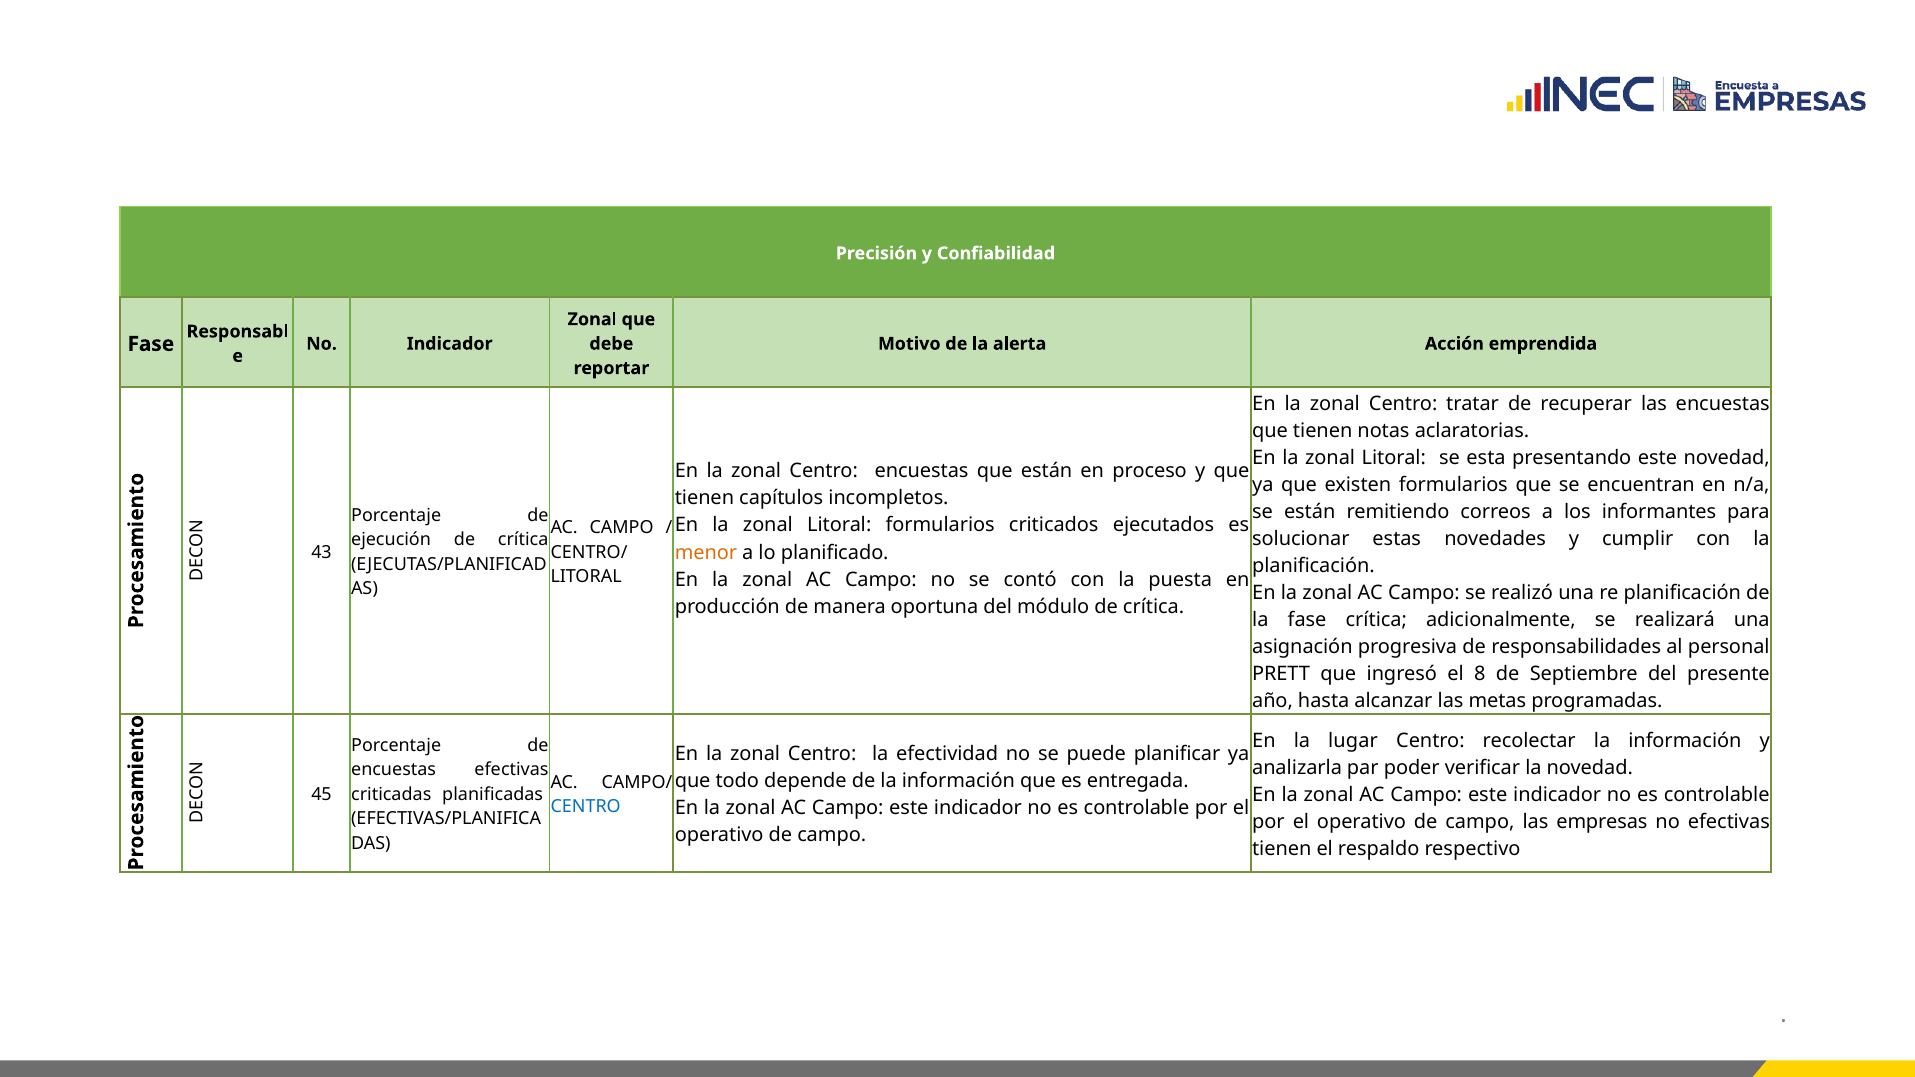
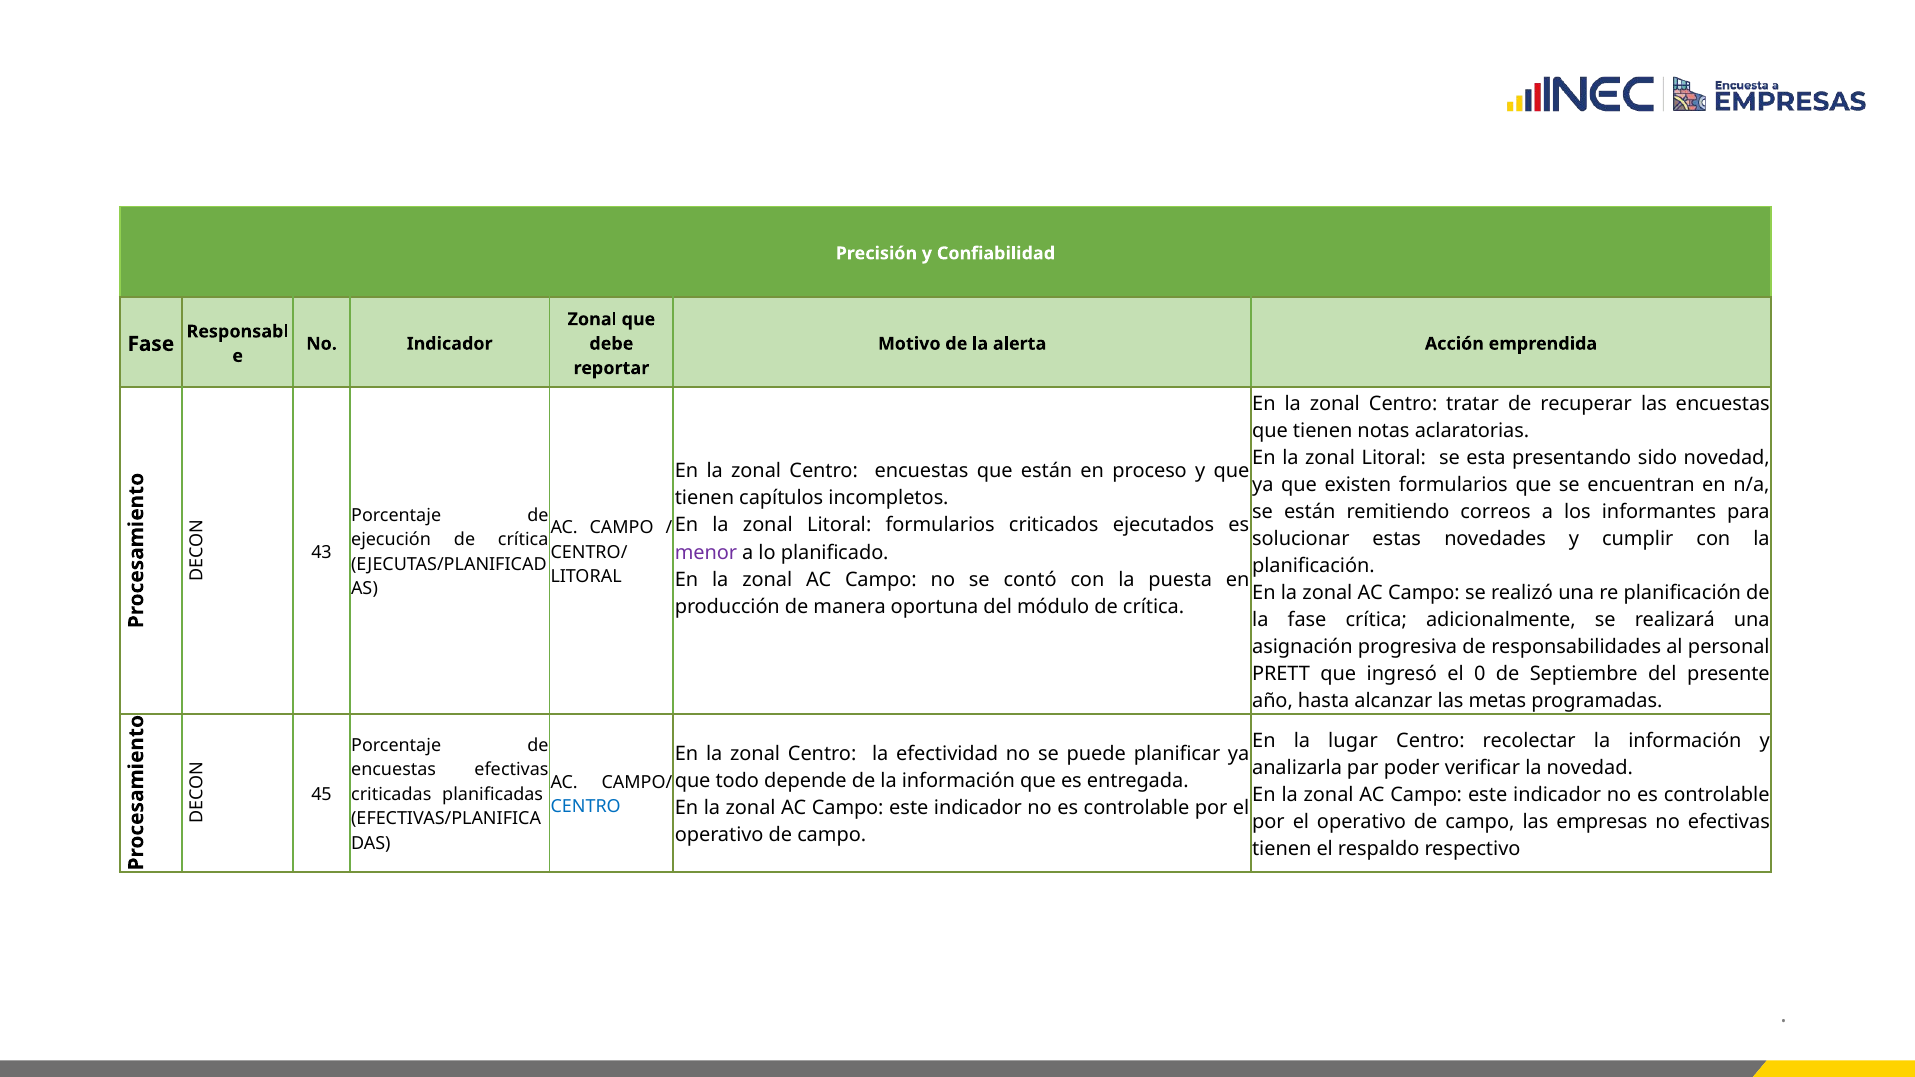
presentando este: este -> sido (1658, 458)
menor colour: orange -> purple (706, 553)
8: 8 -> 0 (1480, 674)
